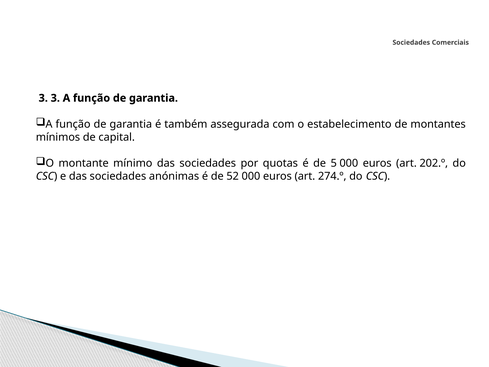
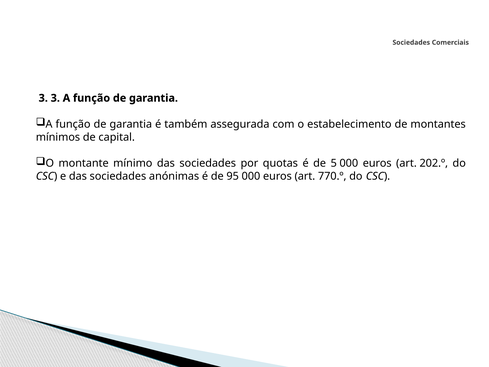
52: 52 -> 95 (233, 176)
274.º: 274.º -> 770.º (332, 176)
